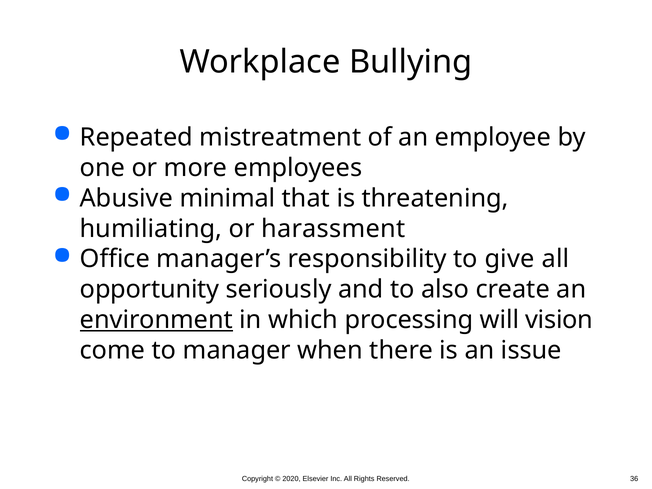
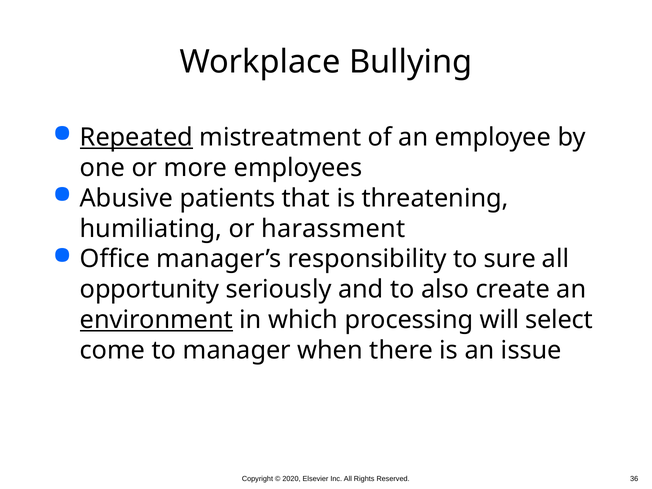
Repeated underline: none -> present (136, 137)
minimal: minimal -> patients (228, 198)
give: give -> sure (510, 259)
vision: vision -> select (559, 320)
